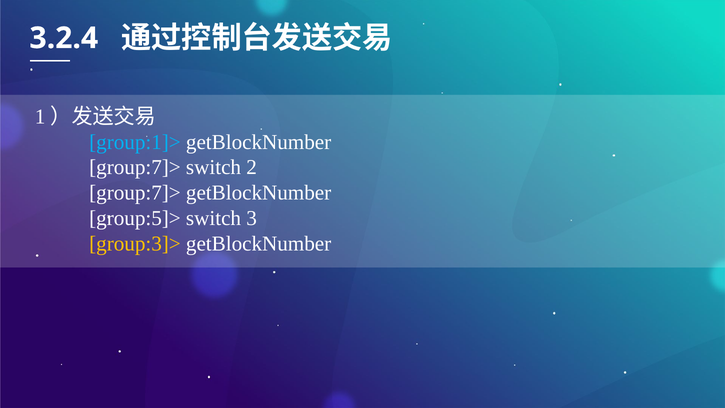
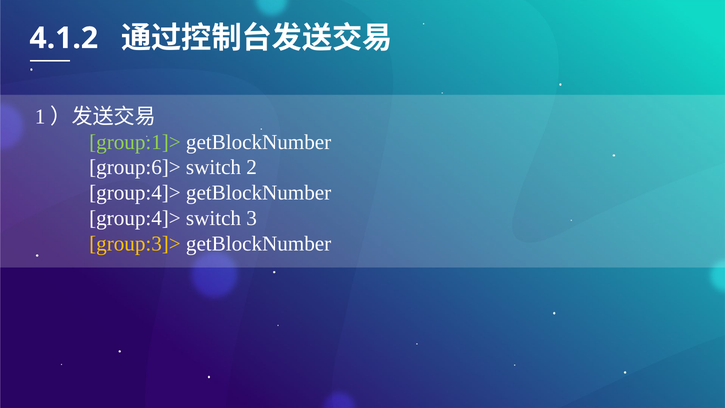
3.2.4: 3.2.4 -> 4.1.2 (64, 38)
group:1]> colour: light blue -> light green (135, 142)
group:7]>: group:7]> -> group:6]> (135, 167)
group:7]>: group:7]> -> group:4]> (135, 193)
group:5]>: group:5]> -> group:4]> (135, 218)
